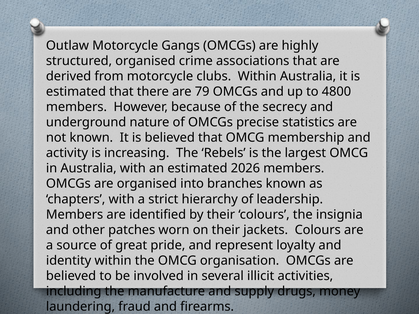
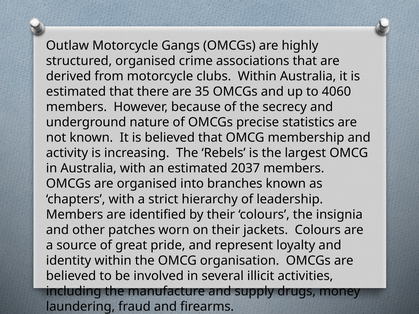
79: 79 -> 35 (202, 92)
4800: 4800 -> 4060 (336, 92)
2026: 2026 -> 2037 (245, 169)
